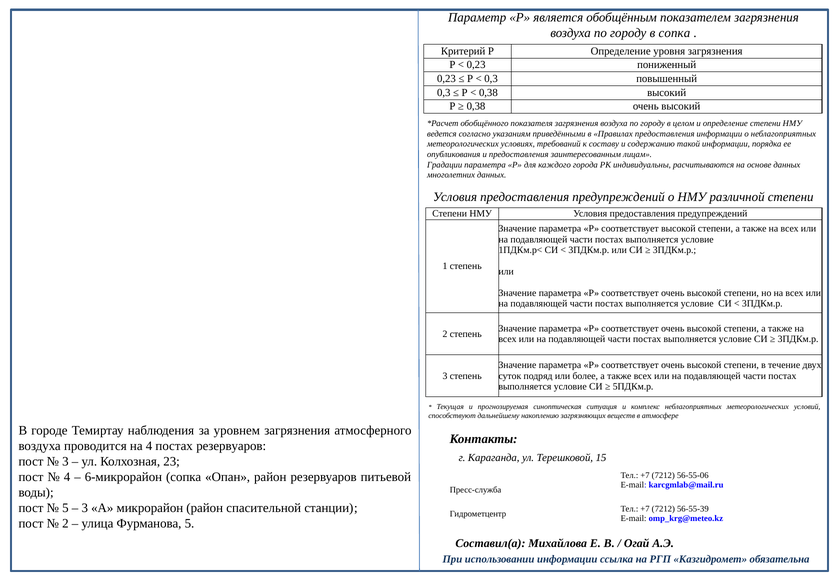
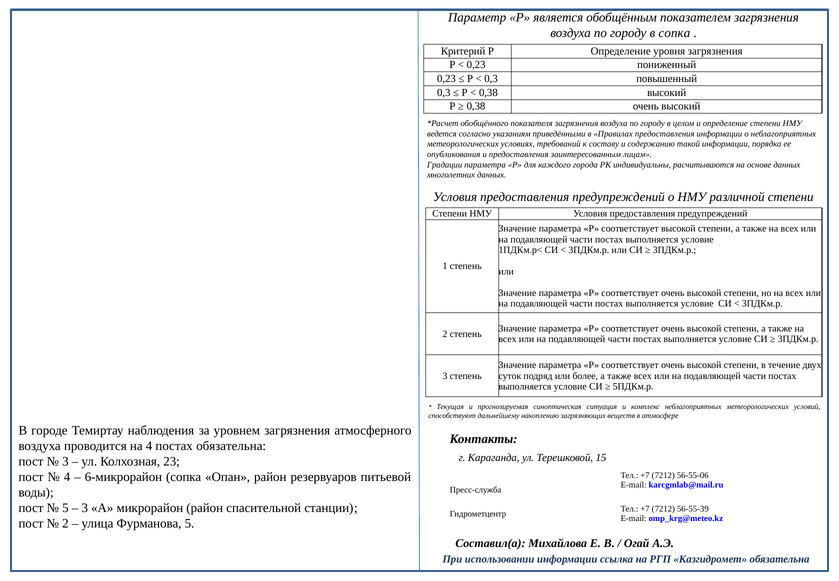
постах резервуаров: резервуаров -> обязательна (231, 446)
